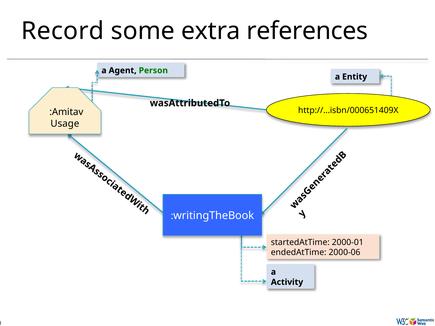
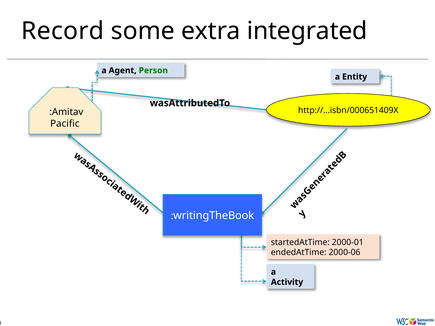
references: references -> integrated (307, 31)
Usage: Usage -> Pacific (65, 124)
